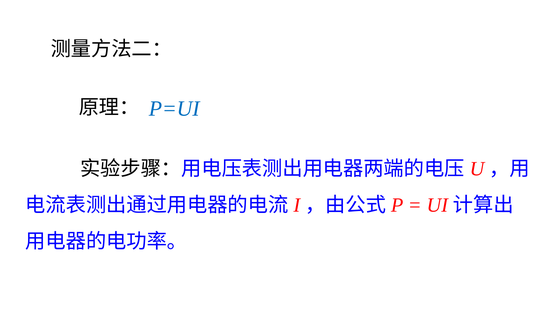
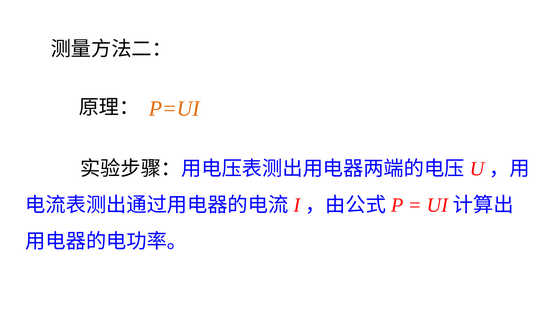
P=UI colour: blue -> orange (174, 109)
